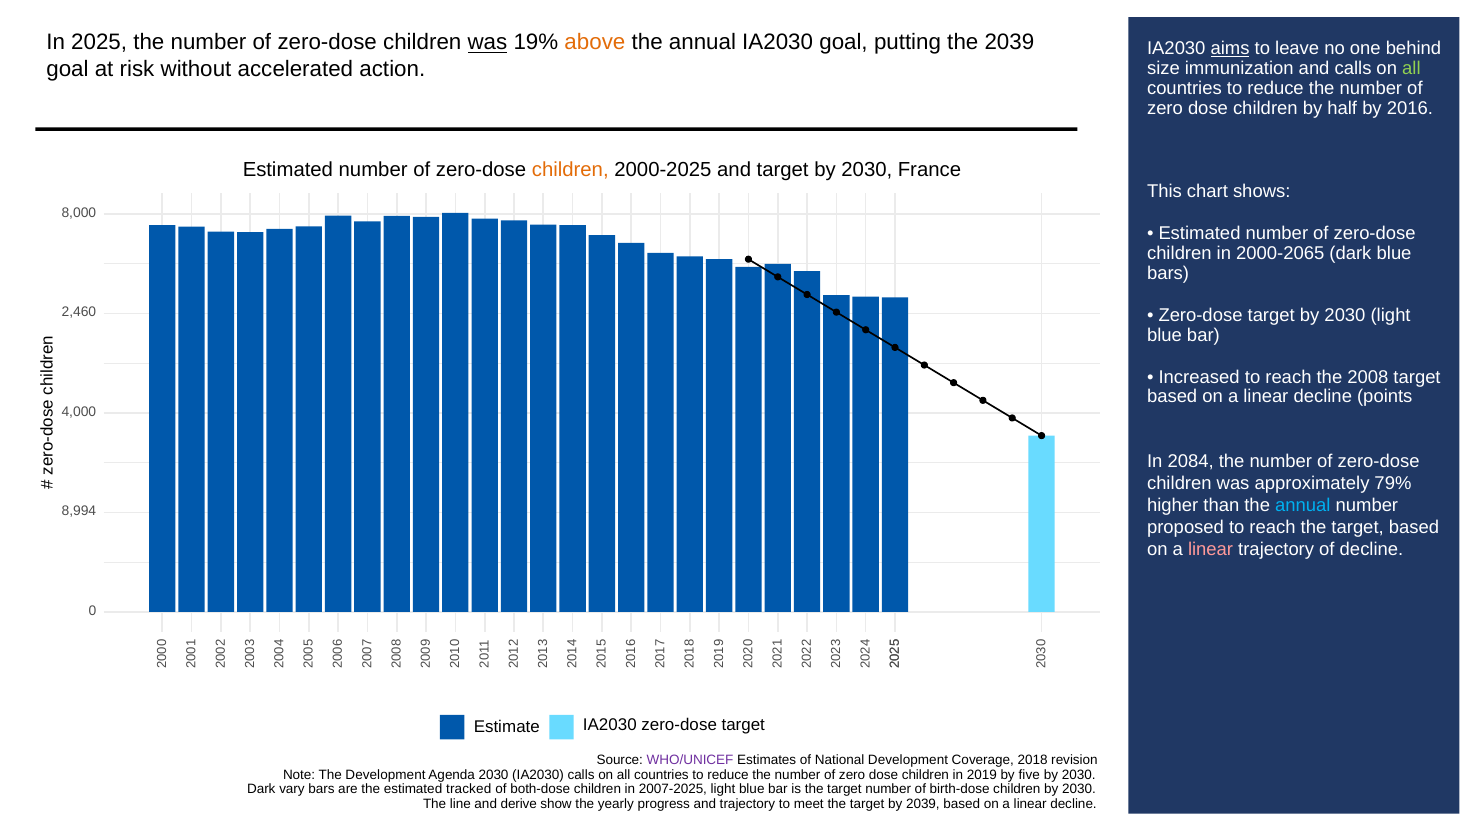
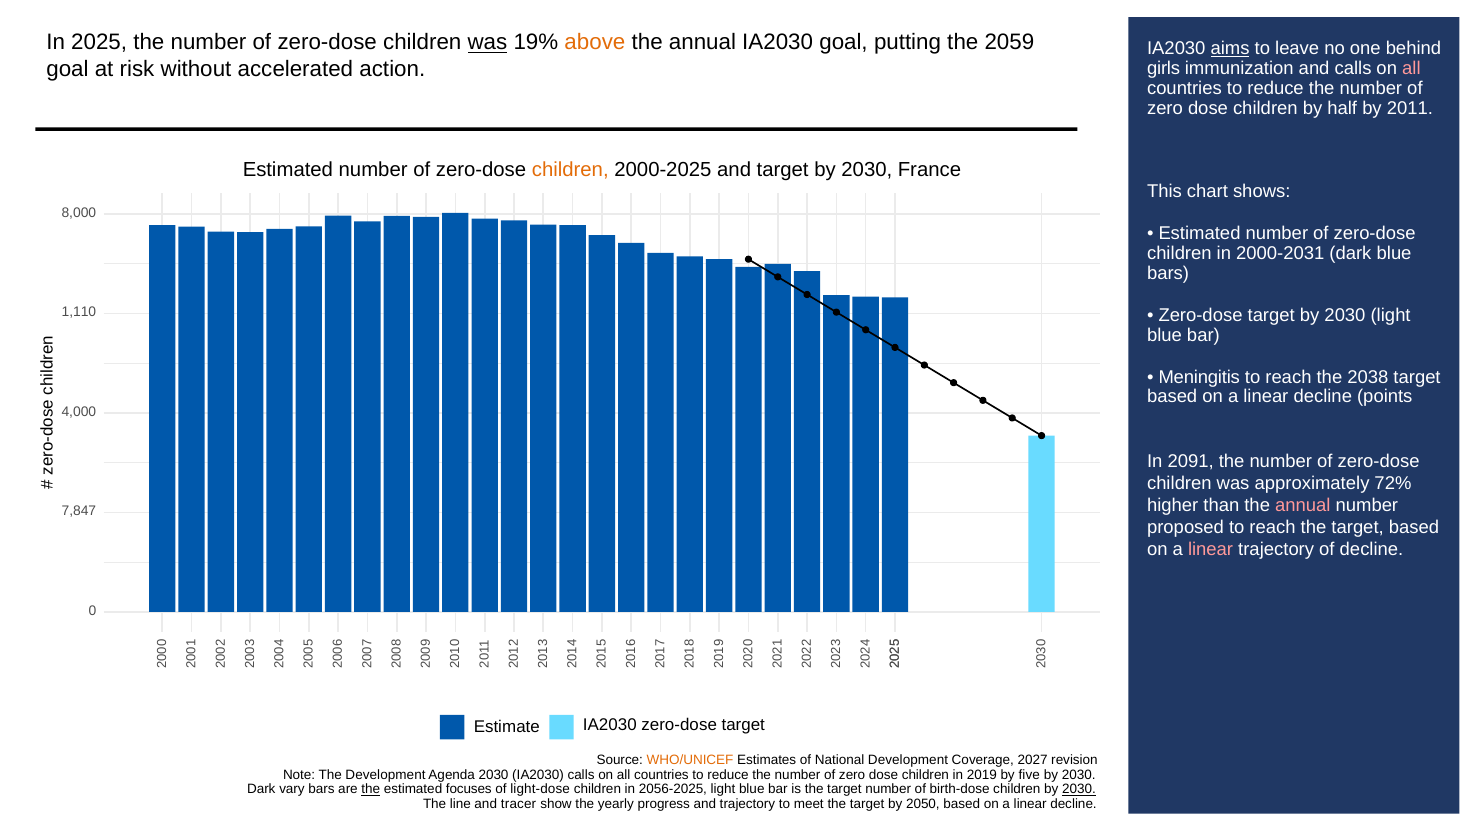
the 2039: 2039 -> 2059 (1009, 43)
size: size -> girls (1164, 69)
all colour: light green -> pink (1411, 69)
2016: 2016 -> 2011 (1410, 108)
2000-2065: 2000-2065 -> 2000-2031 (1280, 254)
2,460: 2,460 -> 1,110 (79, 312)
Increased: Increased -> Meningitis (1199, 377)
2008: 2008 -> 2038 (1368, 377)
2084: 2084 -> 2091 (1191, 461)
79%: 79% -> 72% (1393, 483)
annual colour: light blue -> pink (1303, 506)
8,994: 8,994 -> 7,847 (79, 511)
WHO/UNICEF colour: purple -> orange (690, 761)
2018: 2018 -> 2027 (1033, 761)
the underline: none -> present (371, 790)
tracked: tracked -> focuses (469, 790)
both-dose: both-dose -> light-dose (540, 790)
2007-2025: 2007-2025 -> 2056-2025 (673, 790)
2030 underline: none -> present (1079, 790)
derive: derive -> tracer (519, 804)
by 2039: 2039 -> 2050 (923, 804)
